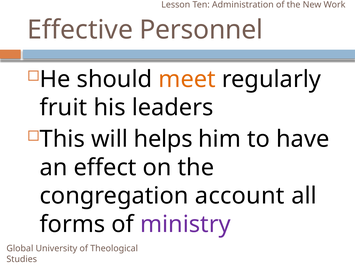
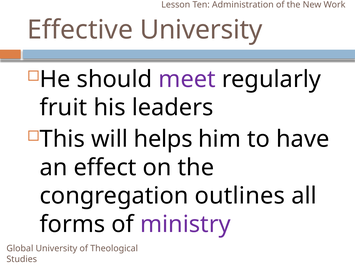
Effective Personnel: Personnel -> University (201, 30)
meet colour: orange -> purple (187, 79)
account: account -> outlines (240, 196)
